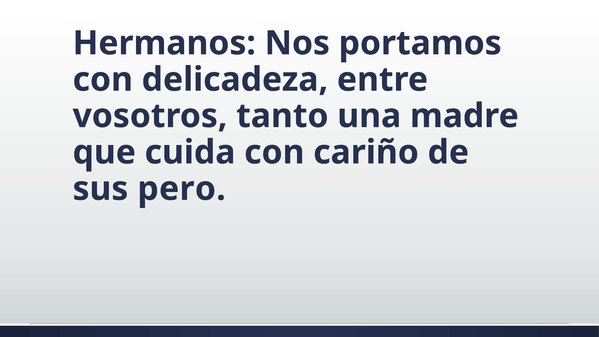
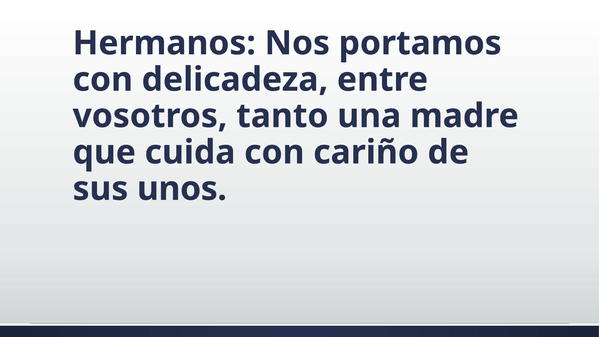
pero: pero -> unos (182, 189)
